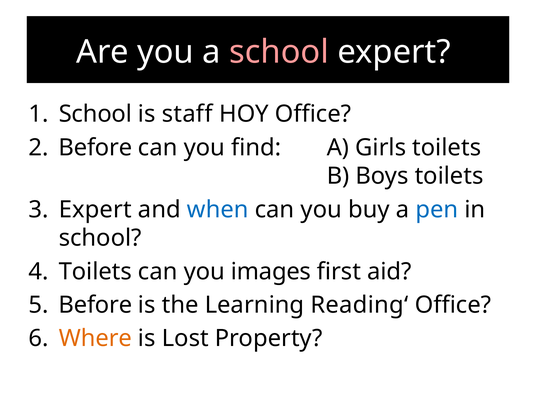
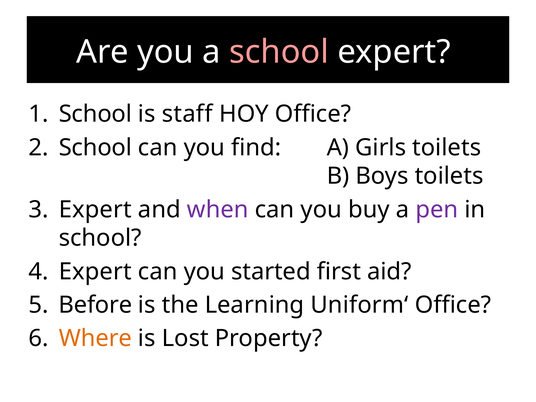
Before: Before -> School (95, 148)
when colour: blue -> purple (218, 210)
pen colour: blue -> purple (437, 210)
Toilets: Toilets -> Expert (95, 272)
images: images -> started (271, 272)
Reading‘: Reading‘ -> Uniform‘ (359, 305)
